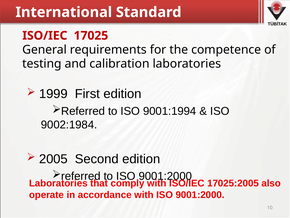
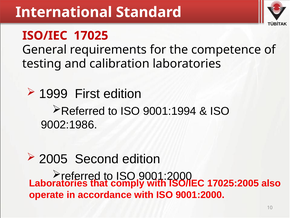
9002:1984: 9002:1984 -> 9002:1986 (69, 124)
